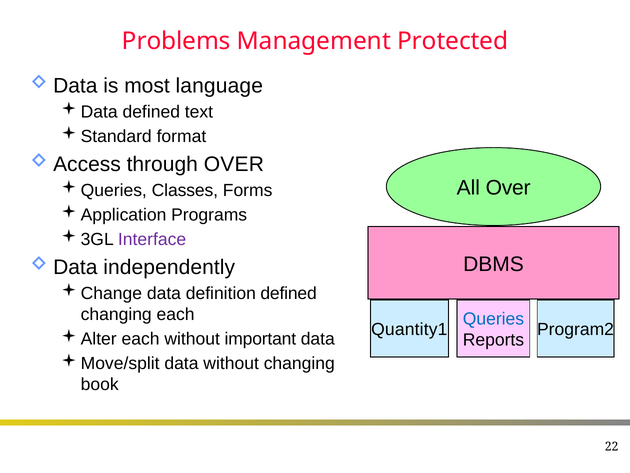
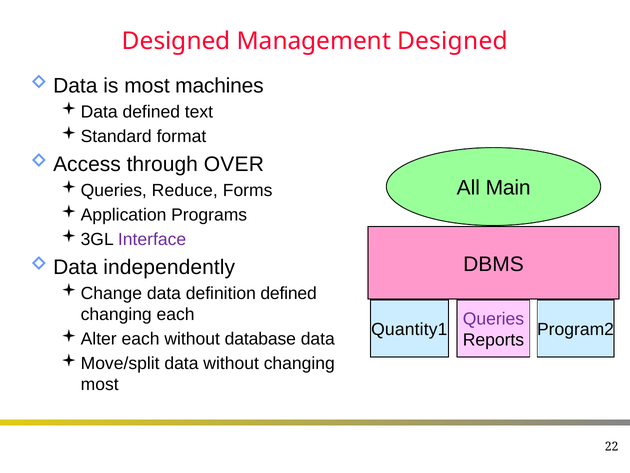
Problems: Problems -> Designed (176, 41)
Management Protected: Protected -> Designed (452, 41)
language: language -> machines (219, 86)
All Over: Over -> Main (508, 188)
Classes: Classes -> Reduce (185, 190)
Queries colour: blue -> purple (493, 319)
important: important -> database (260, 339)
book: book -> most (100, 384)
